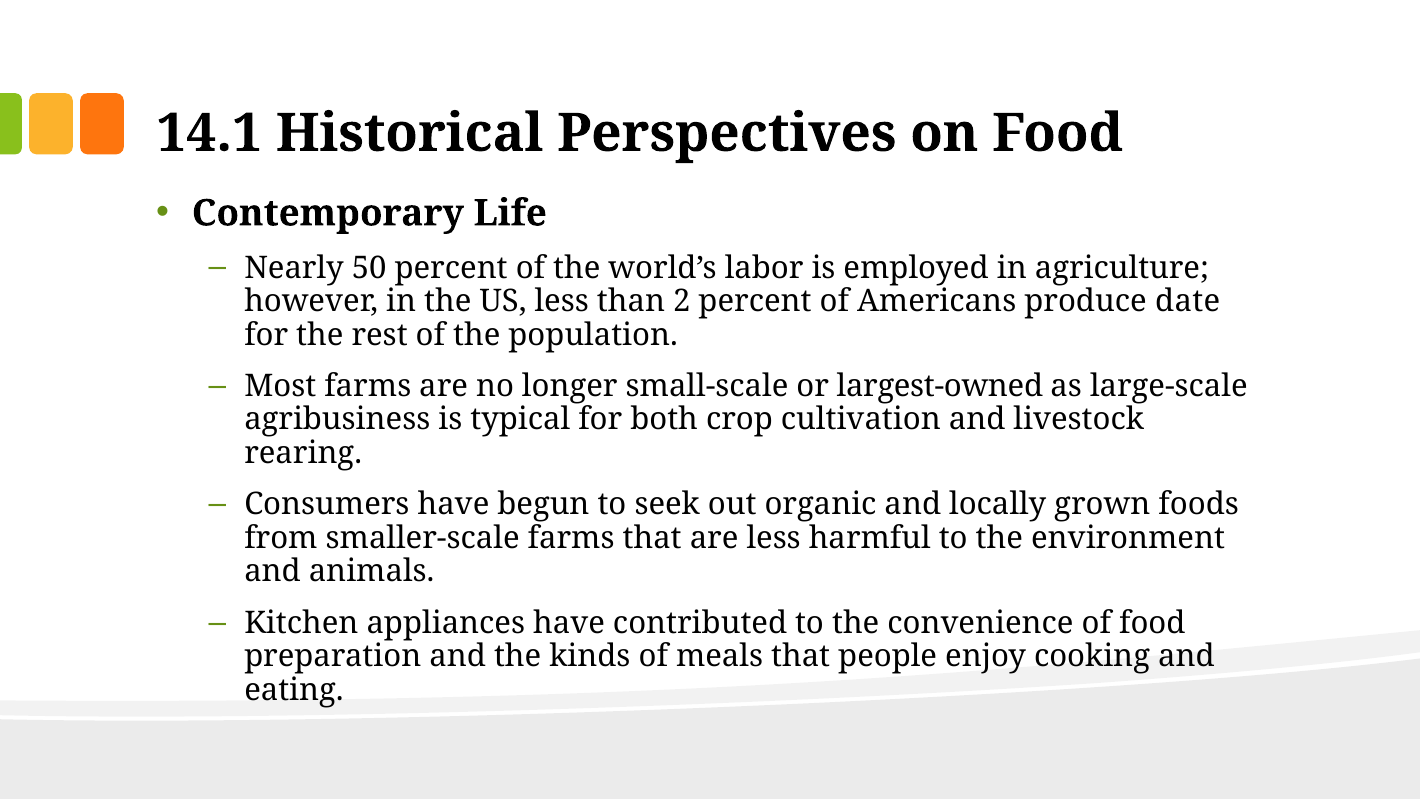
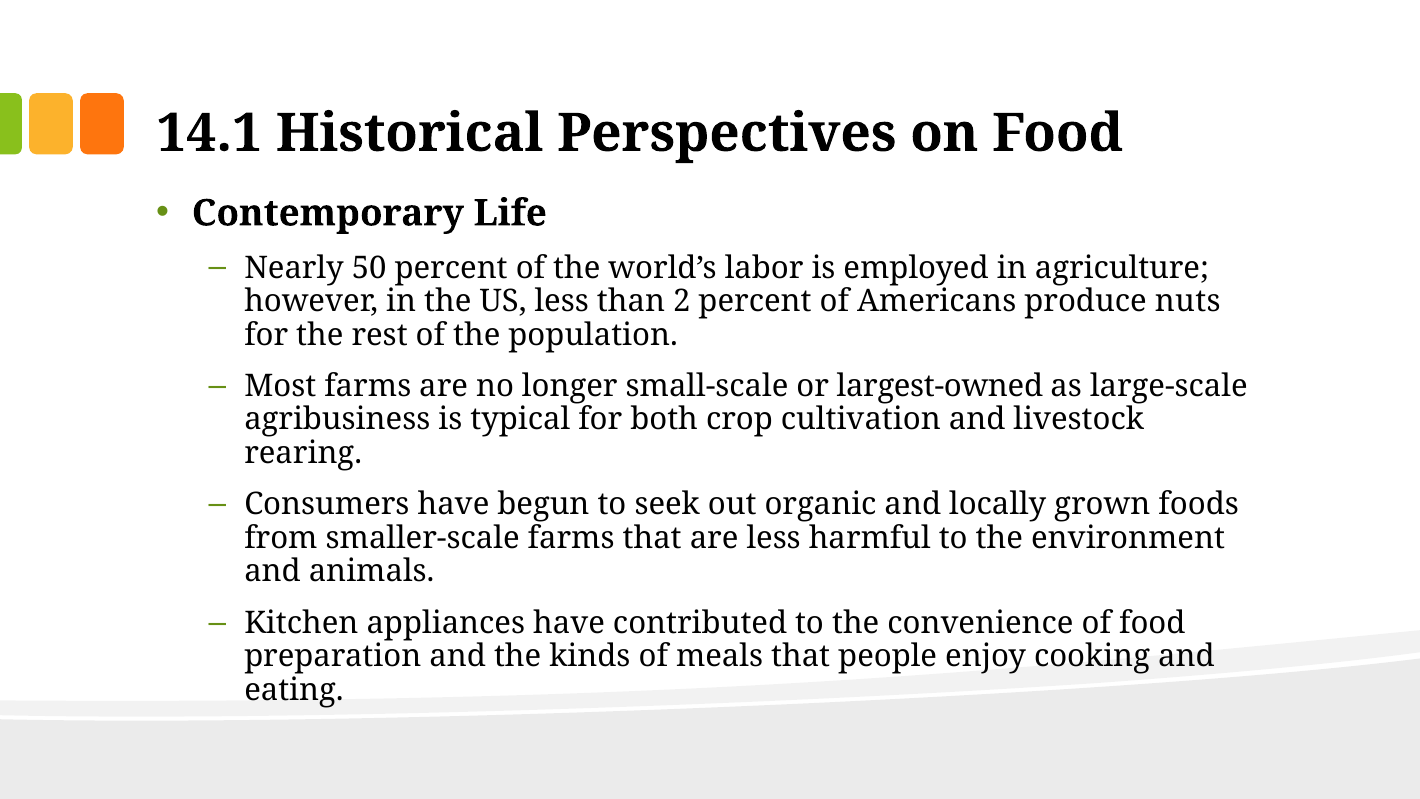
date: date -> nuts (1188, 301)
